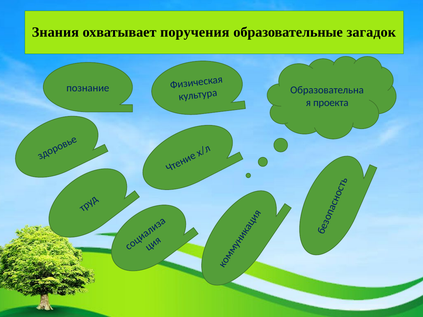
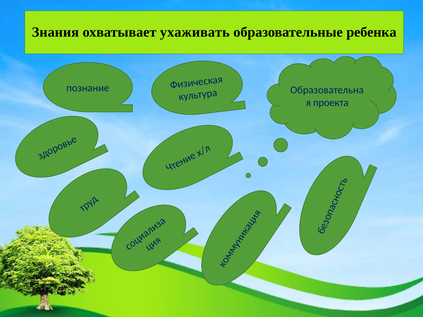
поручения: поручения -> ухаживать (195, 32)
загадок: загадок -> ребенка (371, 32)
